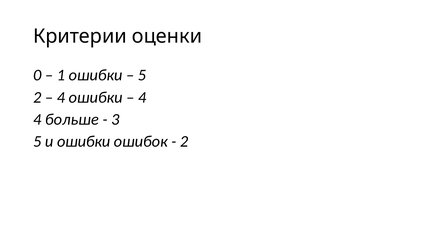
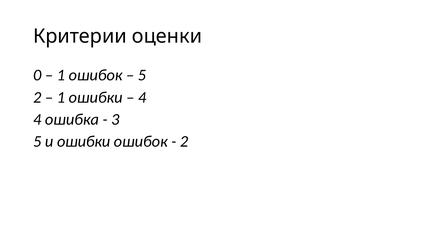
1 ошибки: ошибки -> ошибок (96, 75)
4: 4 -> 1 (61, 97)
больше: больше -> ошибка (72, 120)
